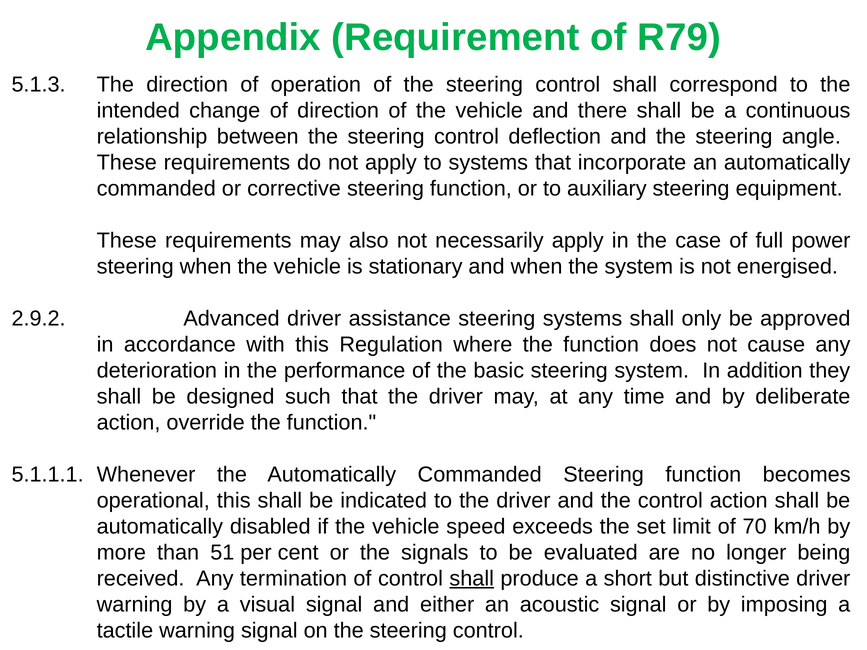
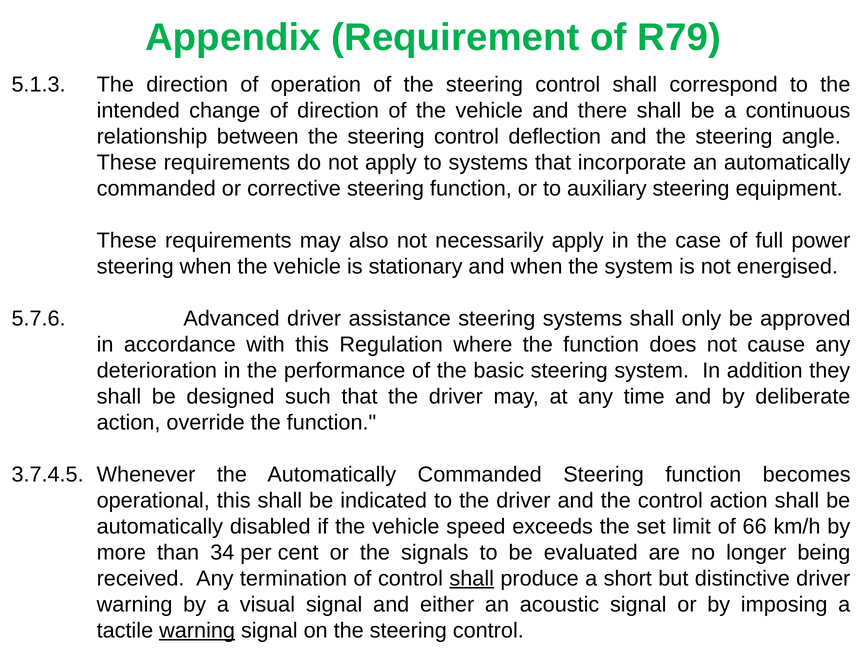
2.9.2: 2.9.2 -> 5.7.6 (39, 318)
5.1.1.1: 5.1.1.1 -> 3.7.4.5 (48, 475)
70: 70 -> 66 (755, 527)
51: 51 -> 34 (222, 553)
warning underline: none -> present (197, 631)
